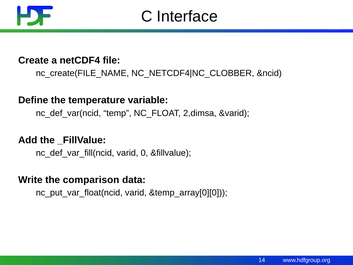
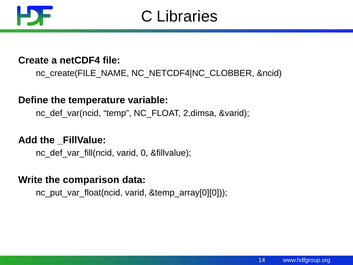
Interface: Interface -> Libraries (187, 16)
